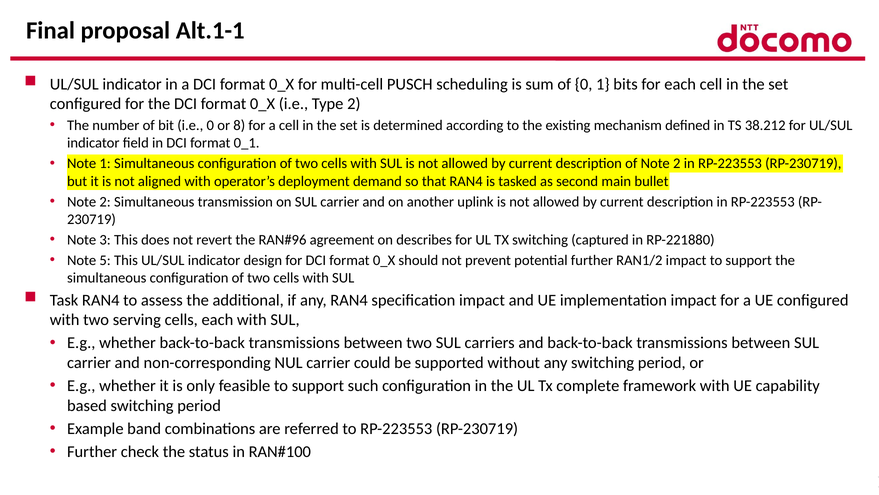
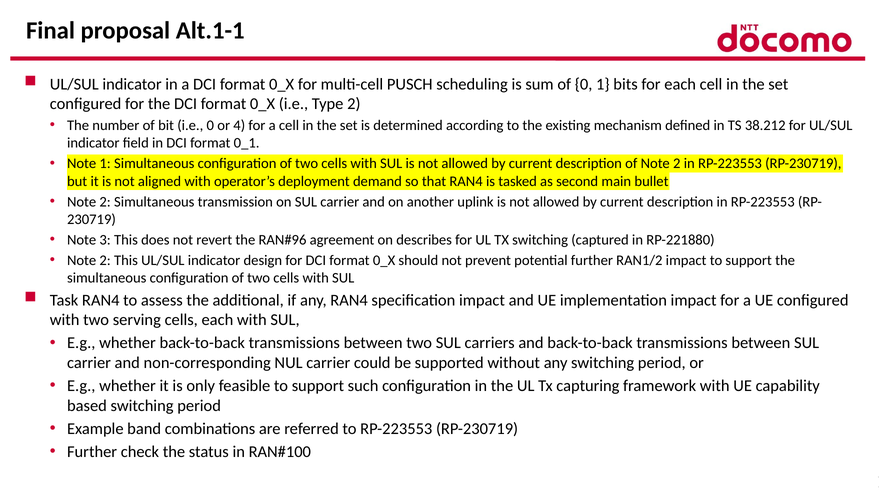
8: 8 -> 4 (239, 125)
5: 5 -> 2 (105, 260)
complete: complete -> capturing (588, 385)
